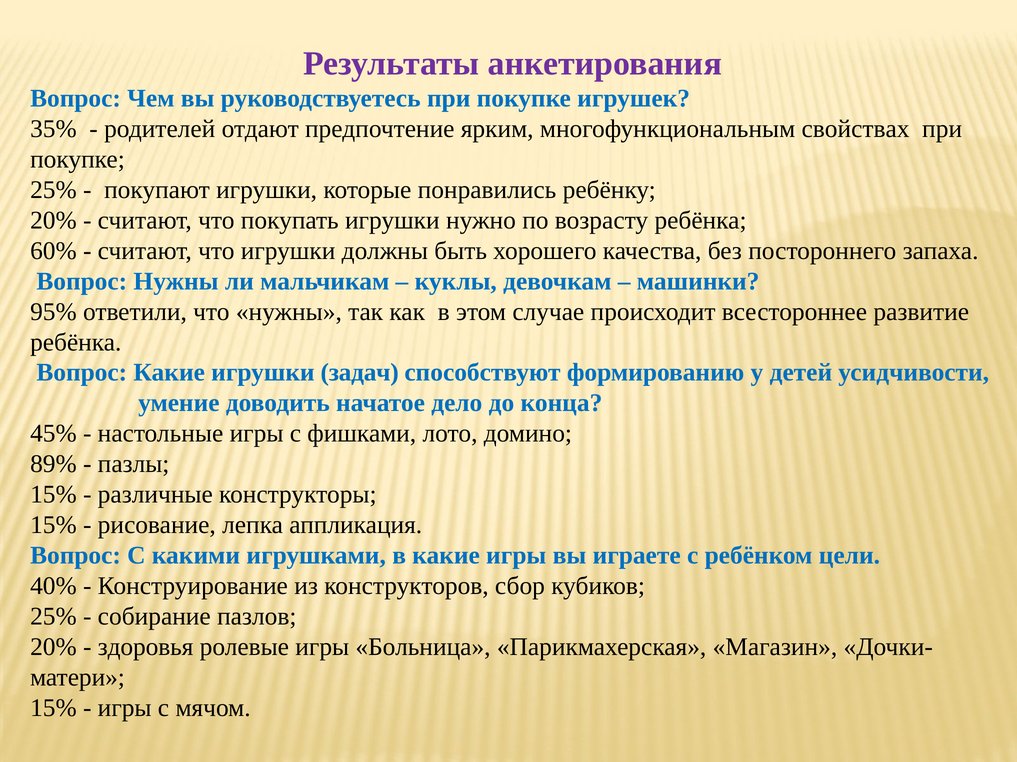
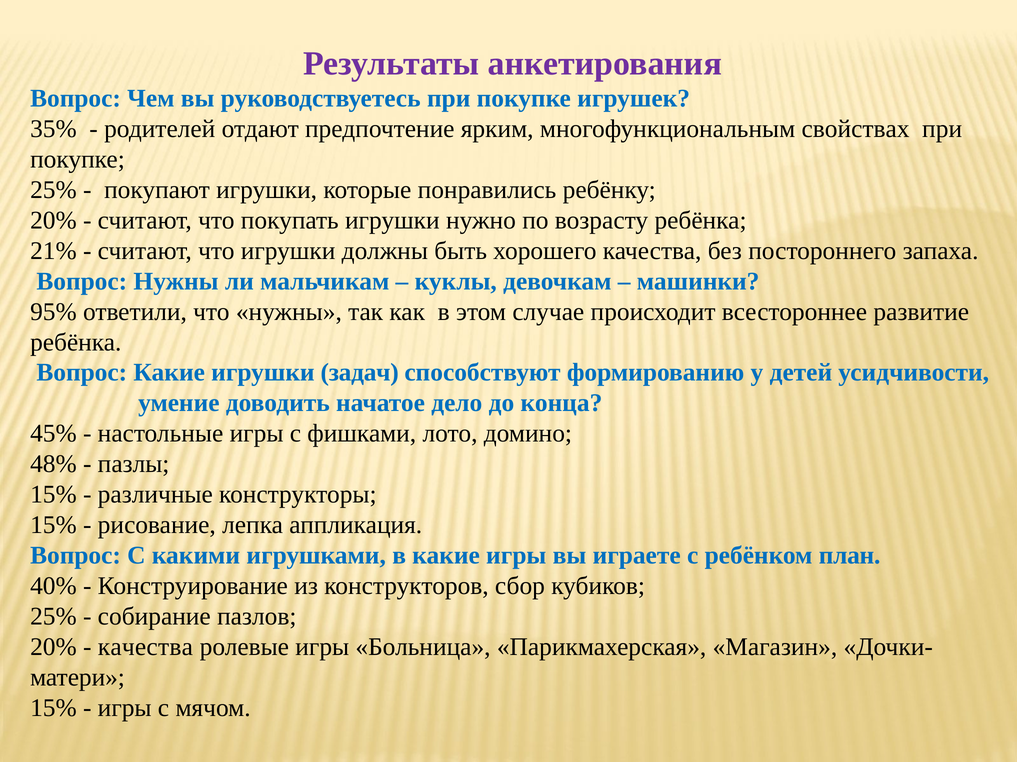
60%: 60% -> 21% (53, 251)
89%: 89% -> 48% (53, 465)
цели: цели -> план (850, 556)
здоровья: здоровья -> качества (145, 648)
